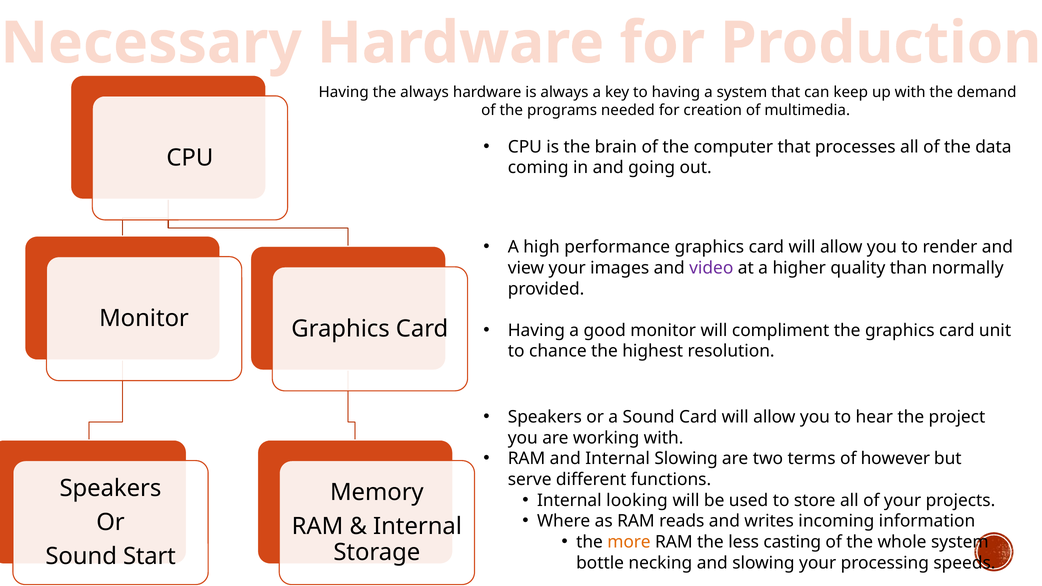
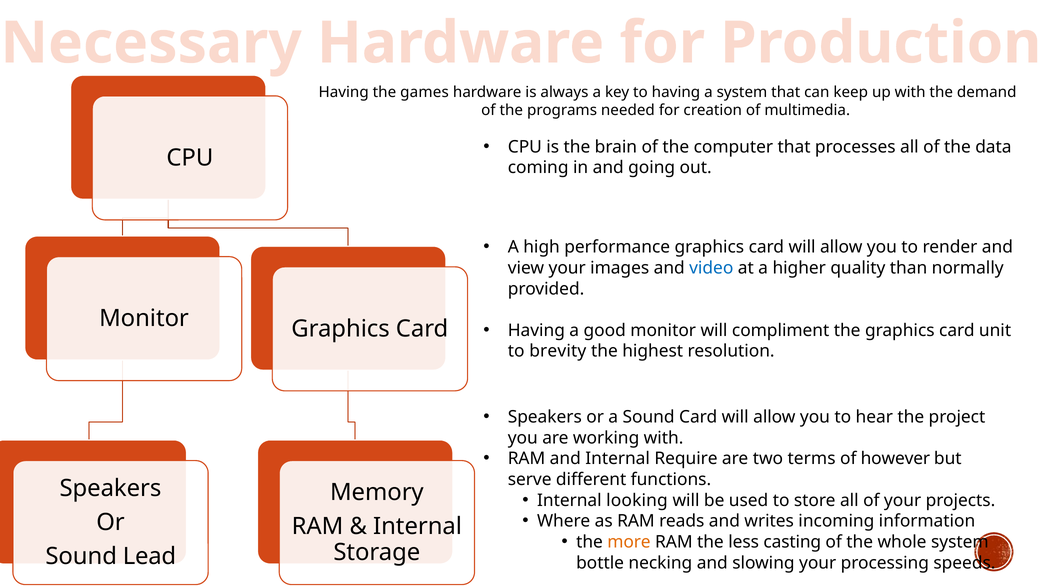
the always: always -> games (425, 92)
video colour: purple -> blue (711, 268)
chance: chance -> brevity (558, 351)
Internal Slowing: Slowing -> Require (686, 459)
Start: Start -> Lead (149, 557)
